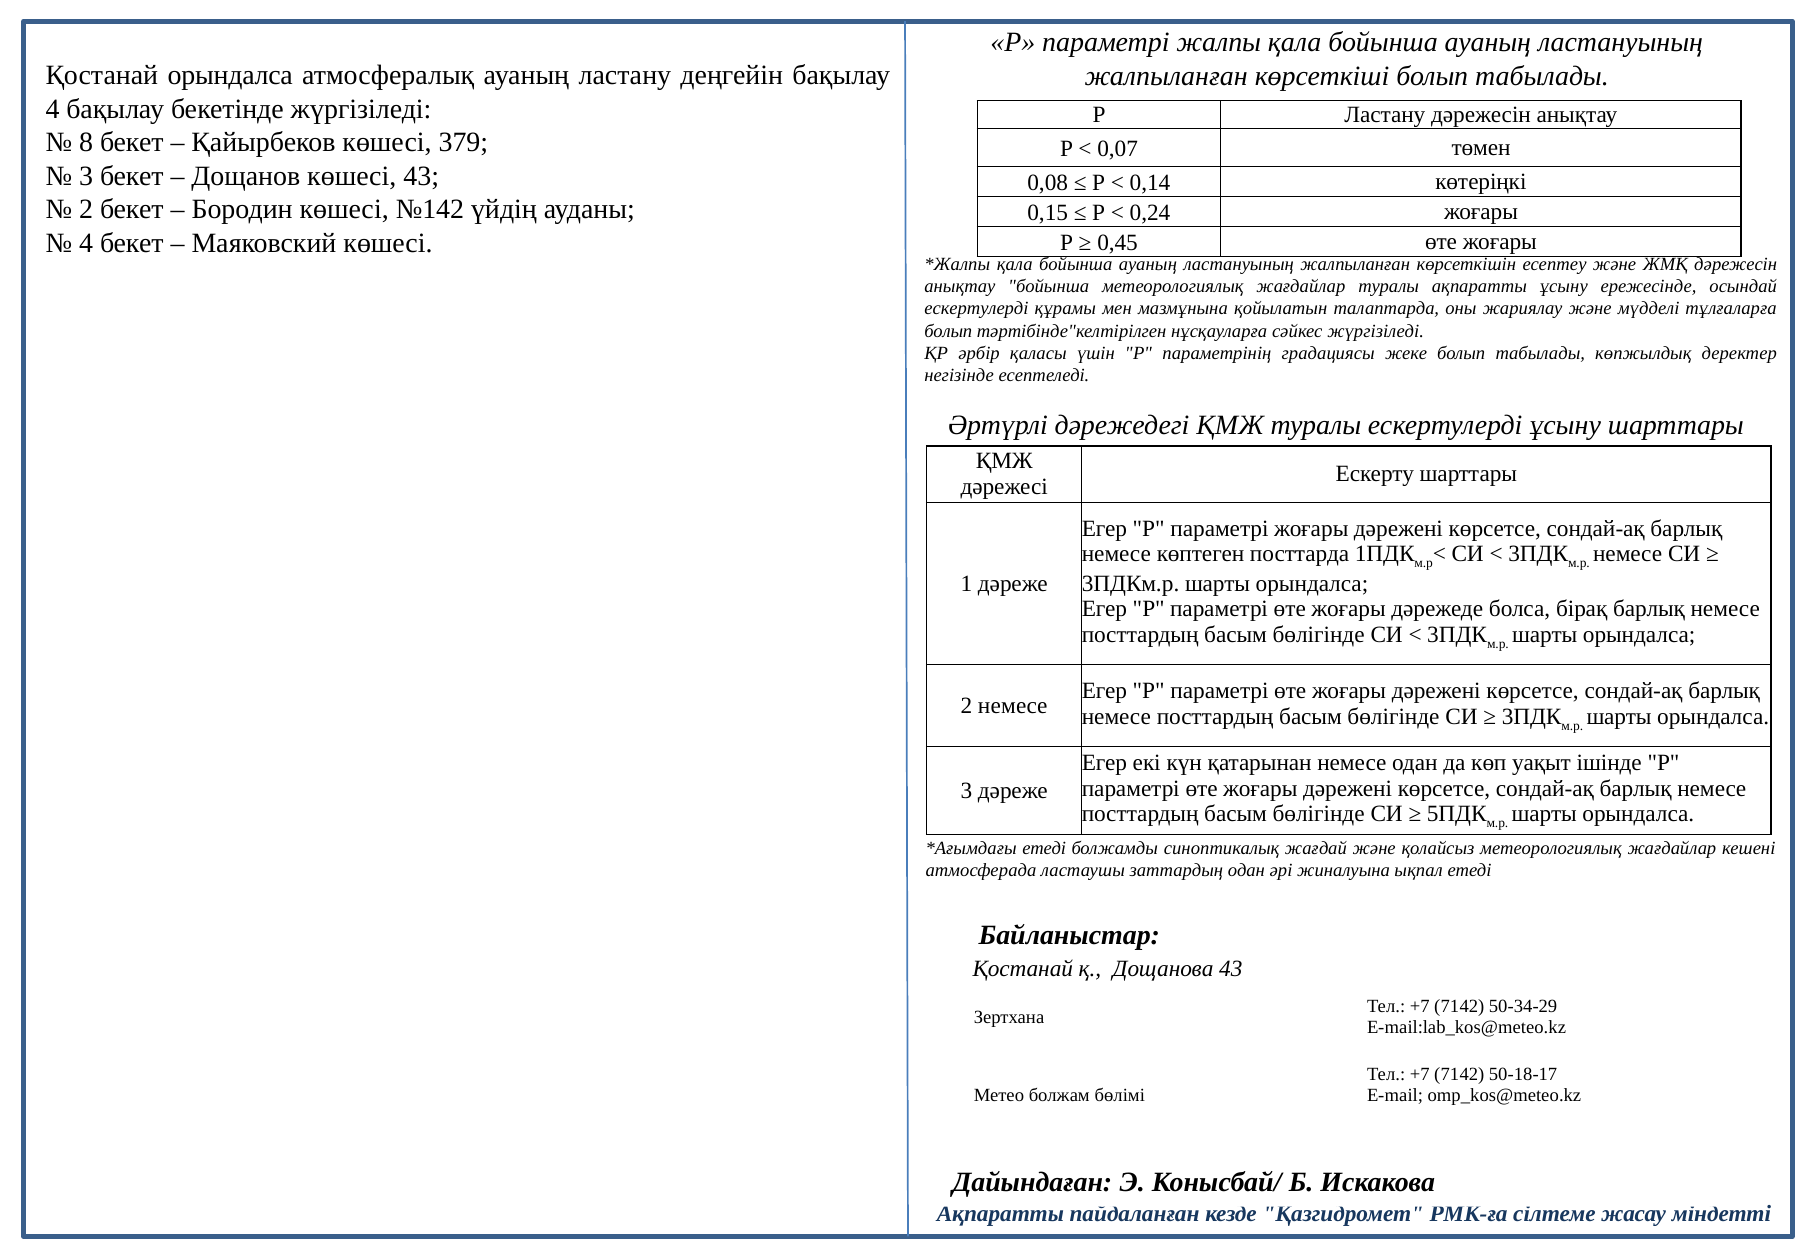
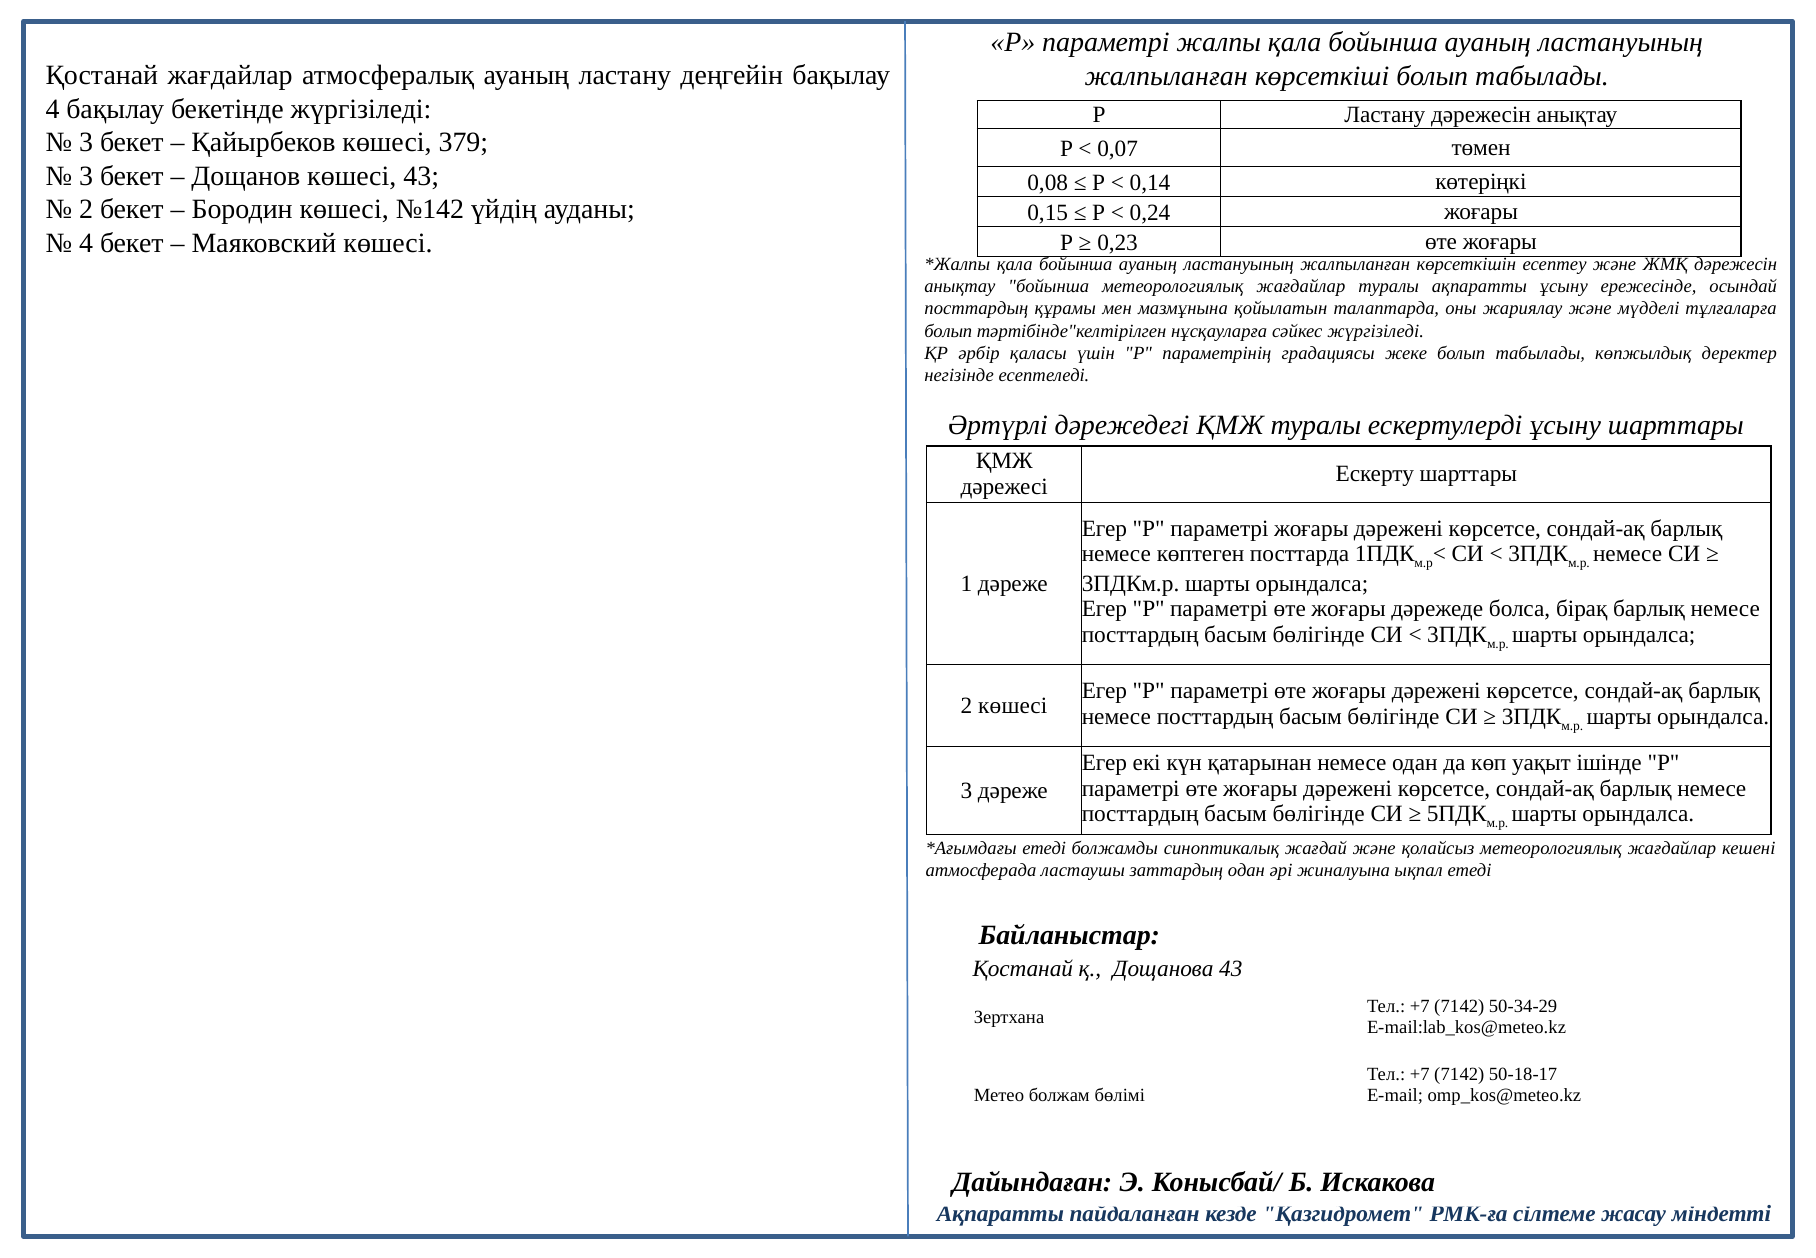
Қостанай орындалса: орындалса -> жағдайлар (230, 76)
8: 8 -> 3 (86, 143)
0,45: 0,45 -> 0,23 (1118, 243)
ескертулерді: ескертулерді -> посттардың (976, 309)
2 немесе: немесе -> көшесі (1013, 705)
